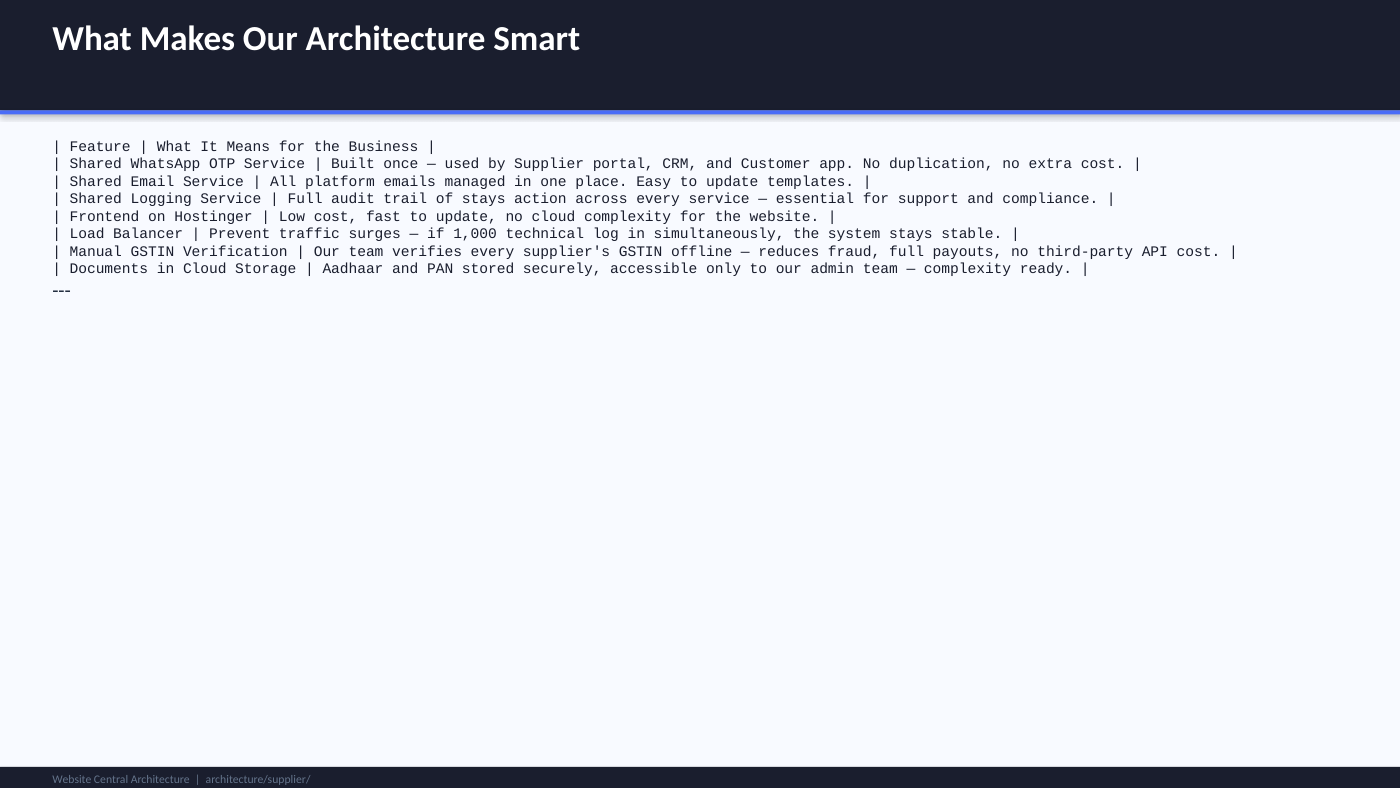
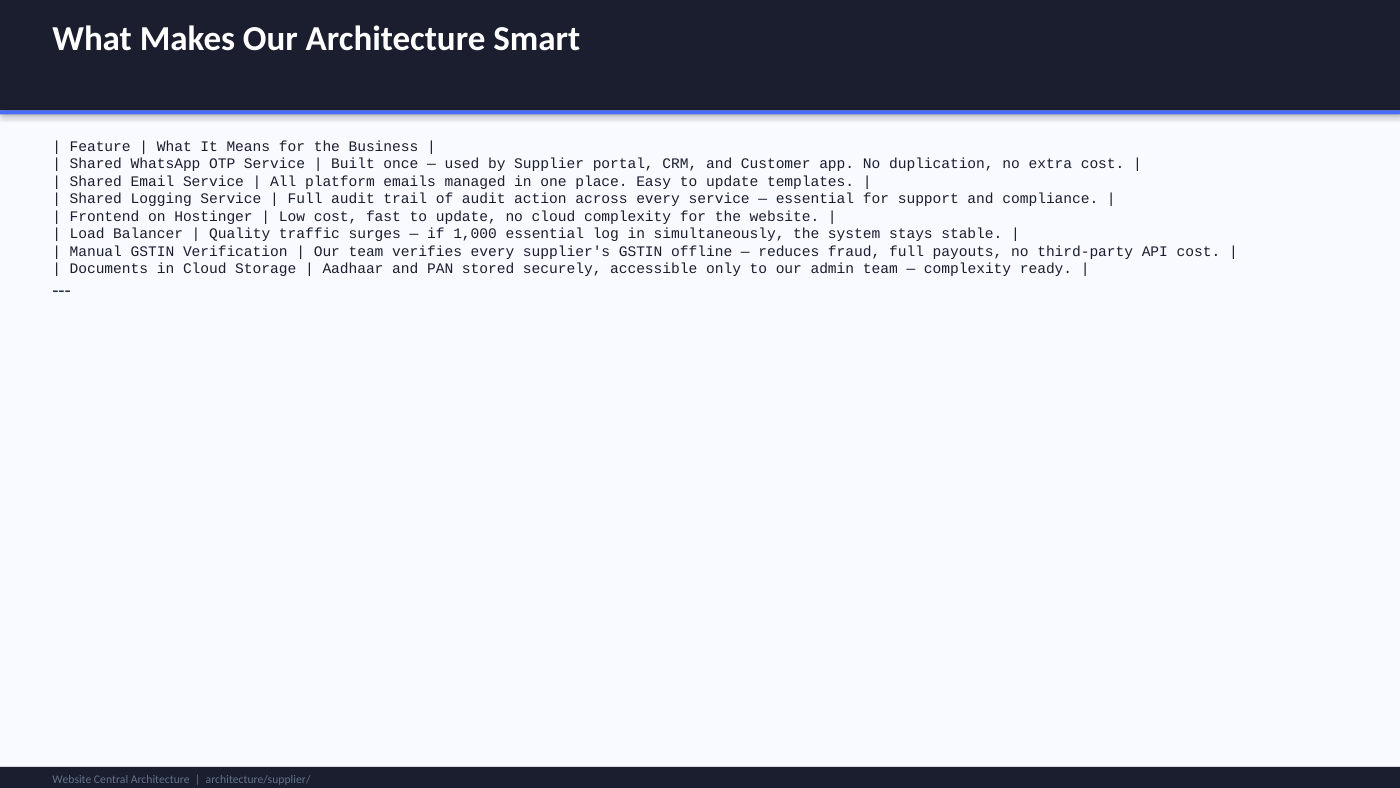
of stays: stays -> audit (484, 199)
Prevent: Prevent -> Quality (240, 234)
1,000 technical: technical -> essential (545, 234)
